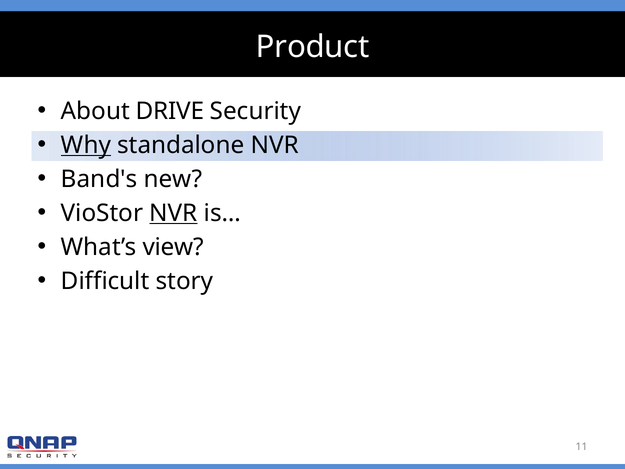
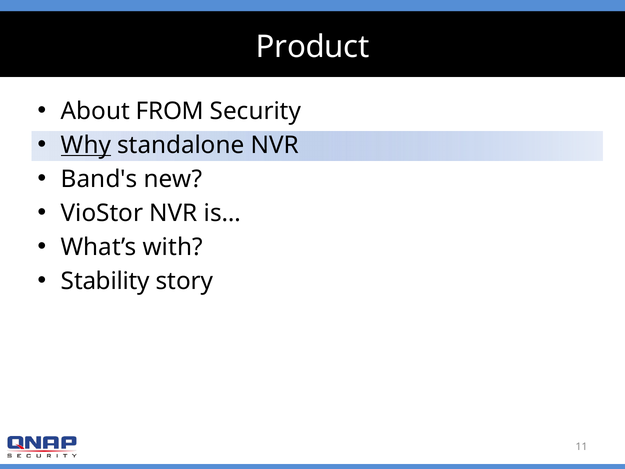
DRIVE: DRIVE -> FROM (170, 111)
NVR underline: present -> none (174, 213)
view: view -> with (173, 247)
Difficult: Difficult -> Stability (105, 281)
